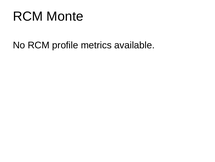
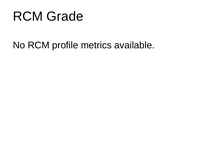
Monte: Monte -> Grade (65, 16)
